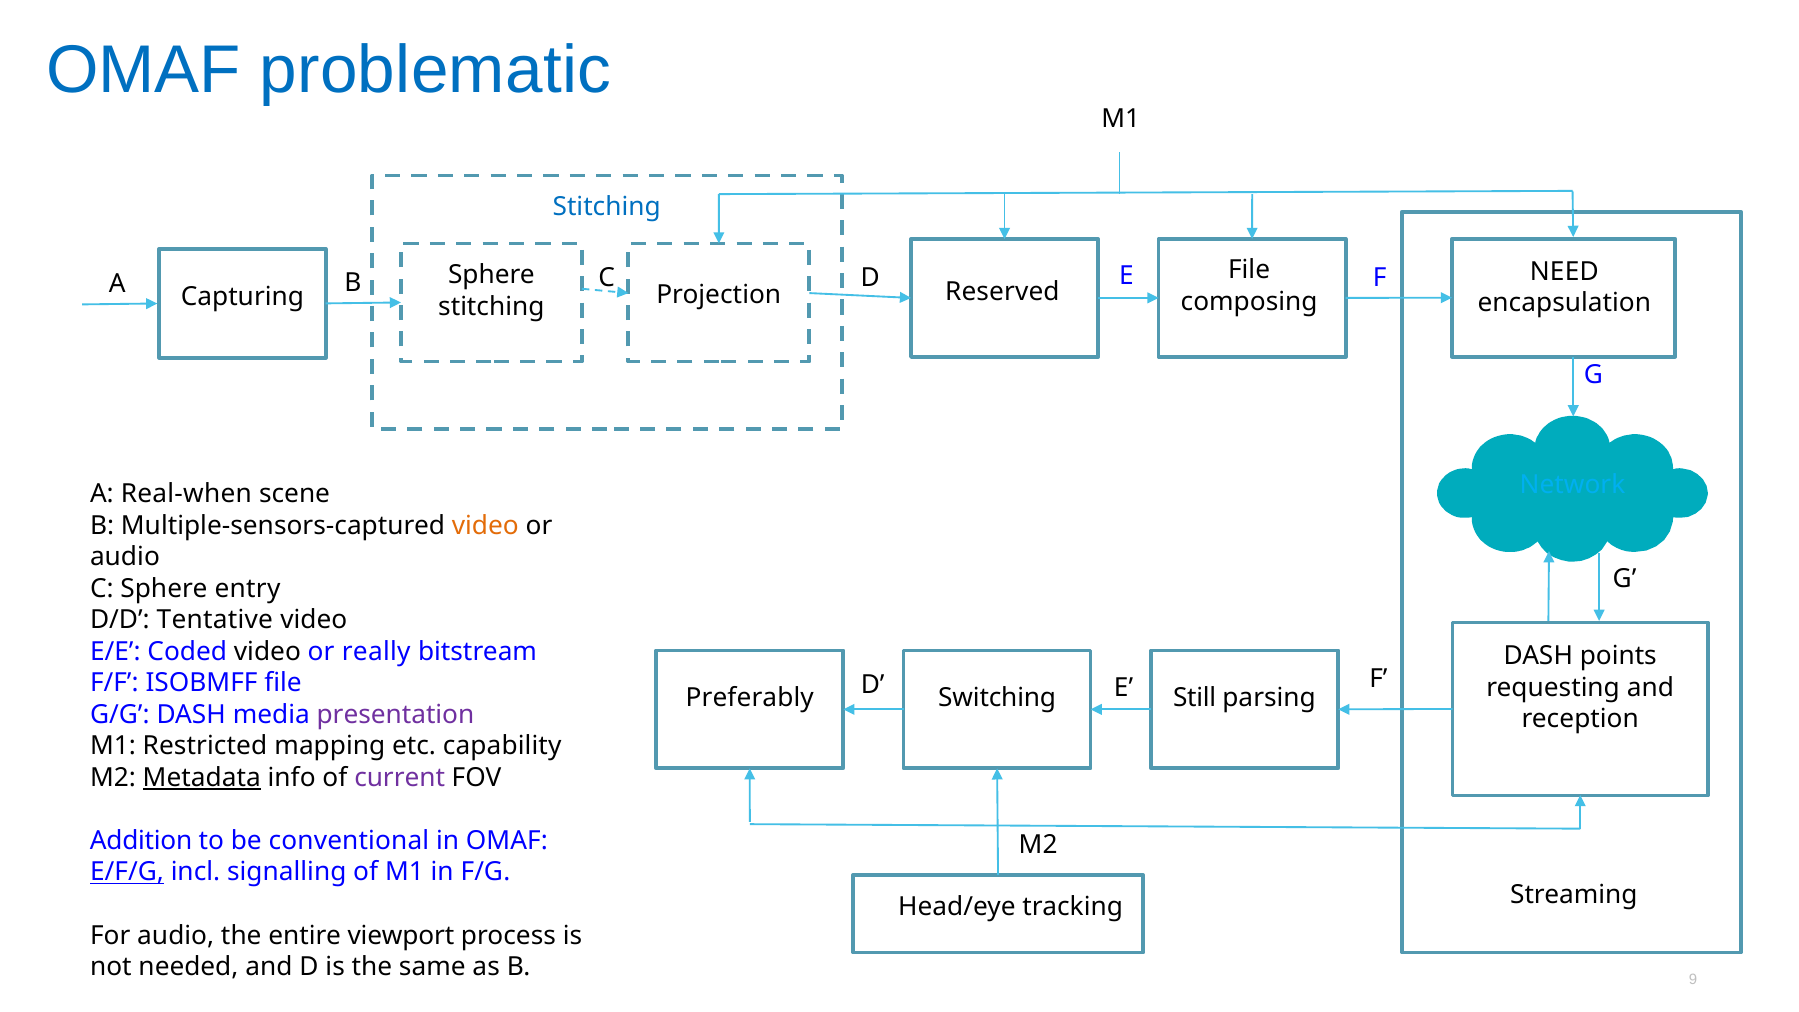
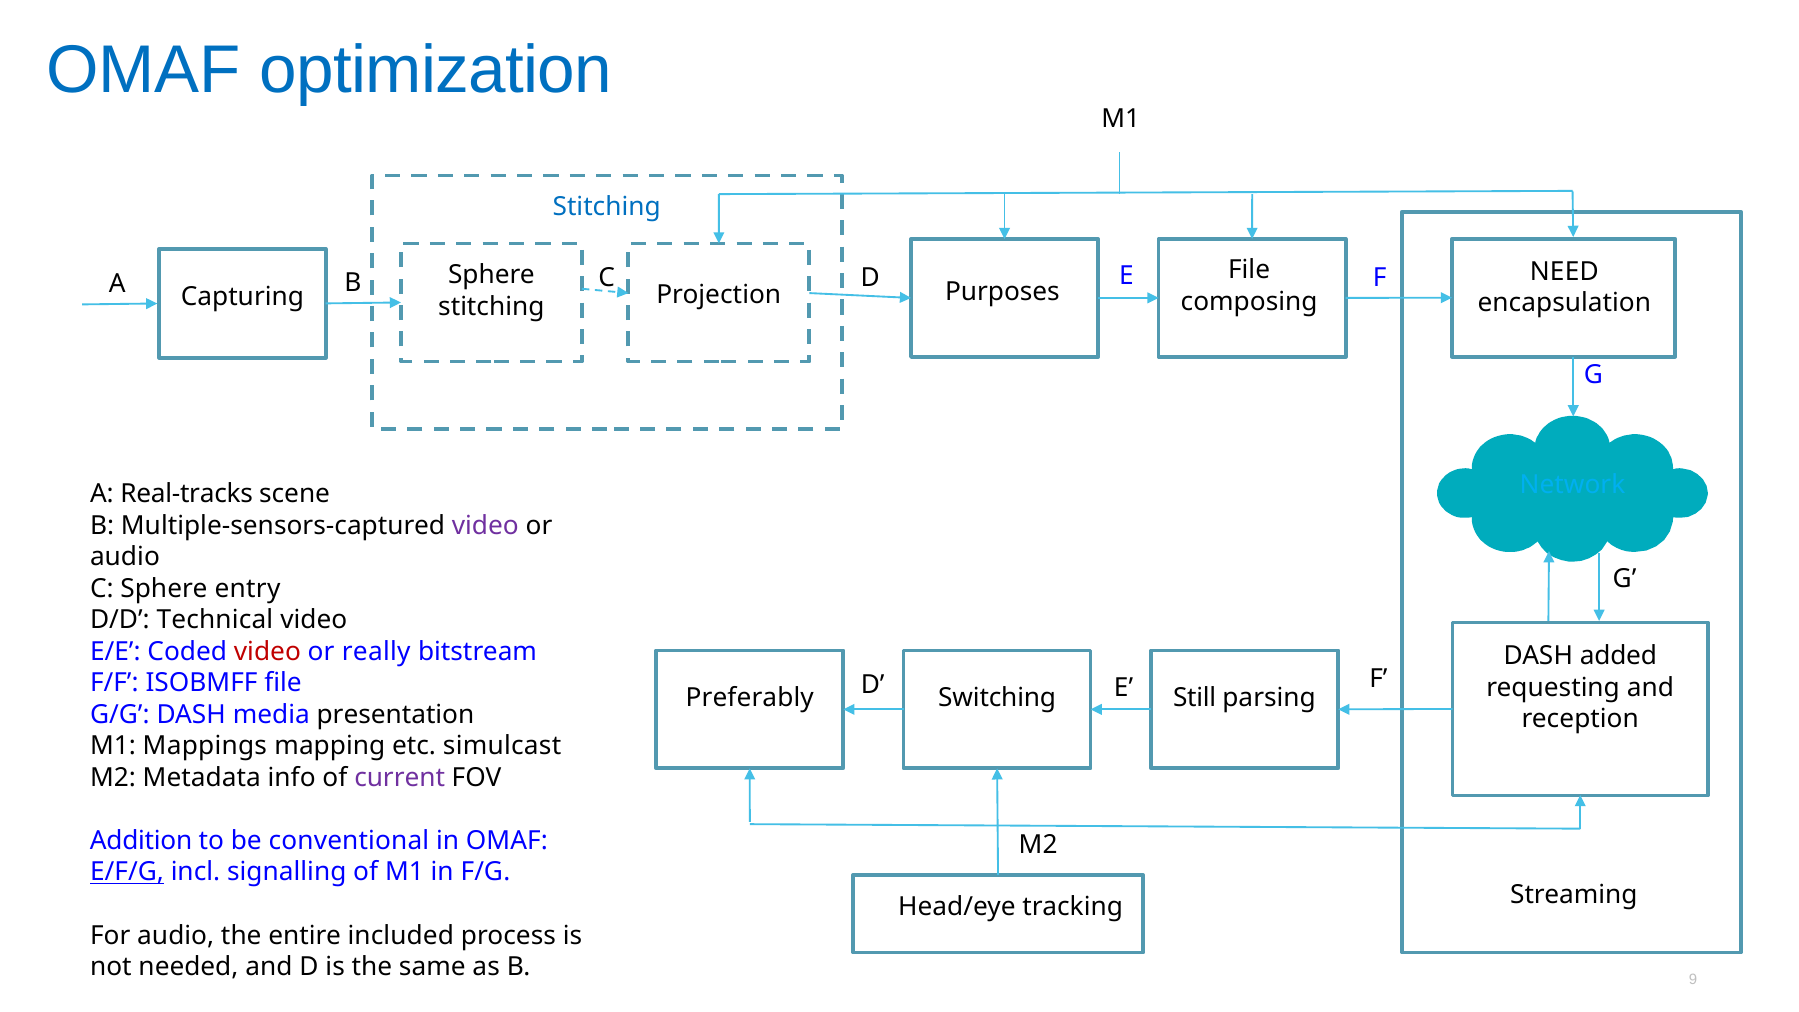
problematic: problematic -> optimization (436, 70)
Reserved: Reserved -> Purposes (1002, 292)
Real-when: Real-when -> Real-tracks (187, 494)
video colour: orange -> purple (485, 526)
Tentative: Tentative -> Technical (215, 620)
video colour: black -> red (267, 652)
points: points -> added (1618, 656)
presentation colour: purple -> black (395, 715)
Restricted: Restricted -> Mappings (205, 746)
capability: capability -> simulcast (502, 746)
Metadata underline: present -> none (202, 778)
viewport: viewport -> included (401, 935)
